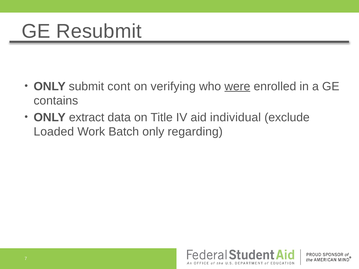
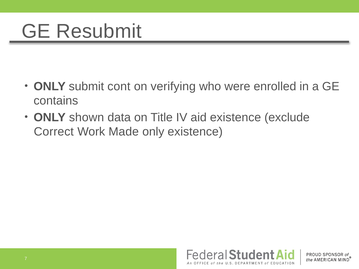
were underline: present -> none (237, 86)
extract: extract -> shown (87, 118)
aid individual: individual -> existence (236, 118)
Loaded: Loaded -> Correct (54, 132)
Batch: Batch -> Made (124, 132)
only regarding: regarding -> existence (195, 132)
